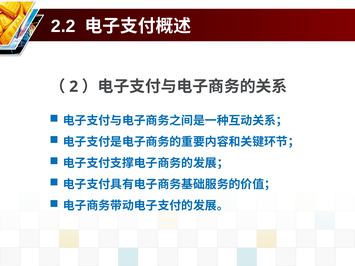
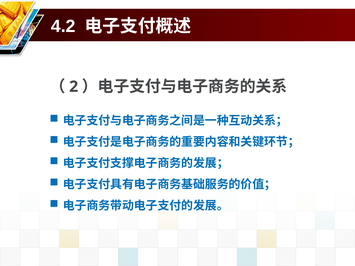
2.2: 2.2 -> 4.2 (63, 26)
